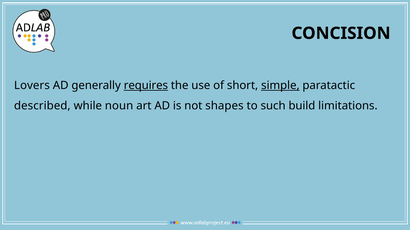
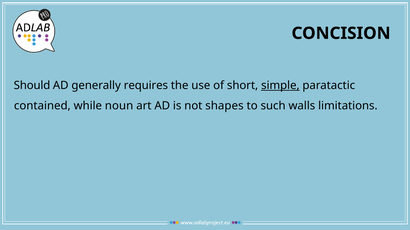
Lovers: Lovers -> Should (32, 86)
requires underline: present -> none (146, 86)
described: described -> contained (42, 106)
build: build -> walls (302, 106)
